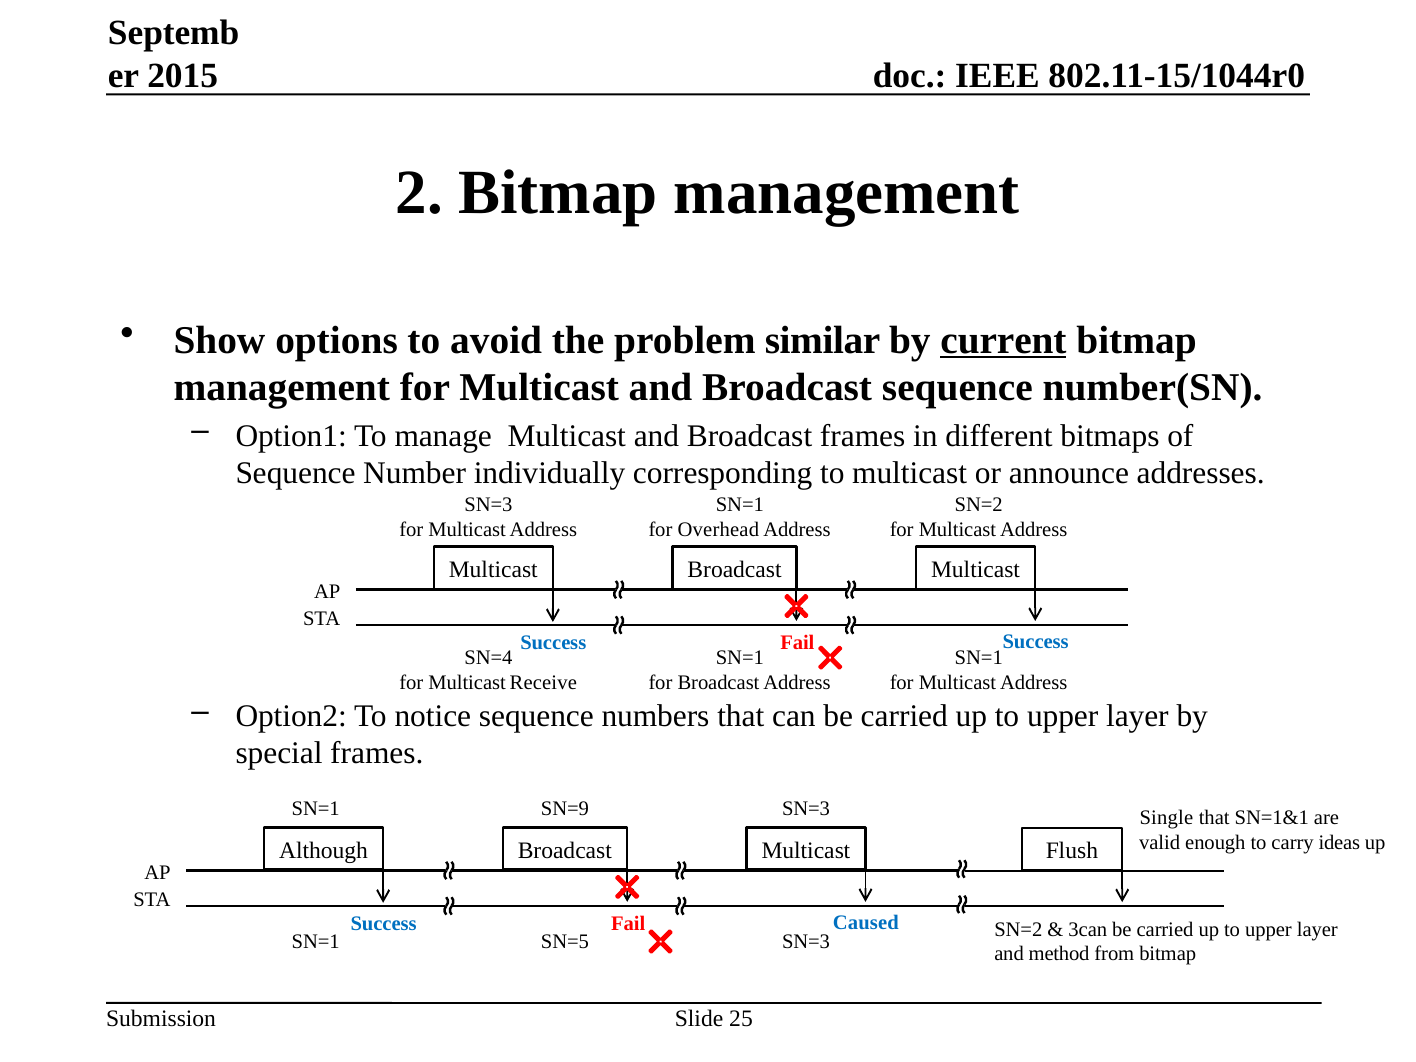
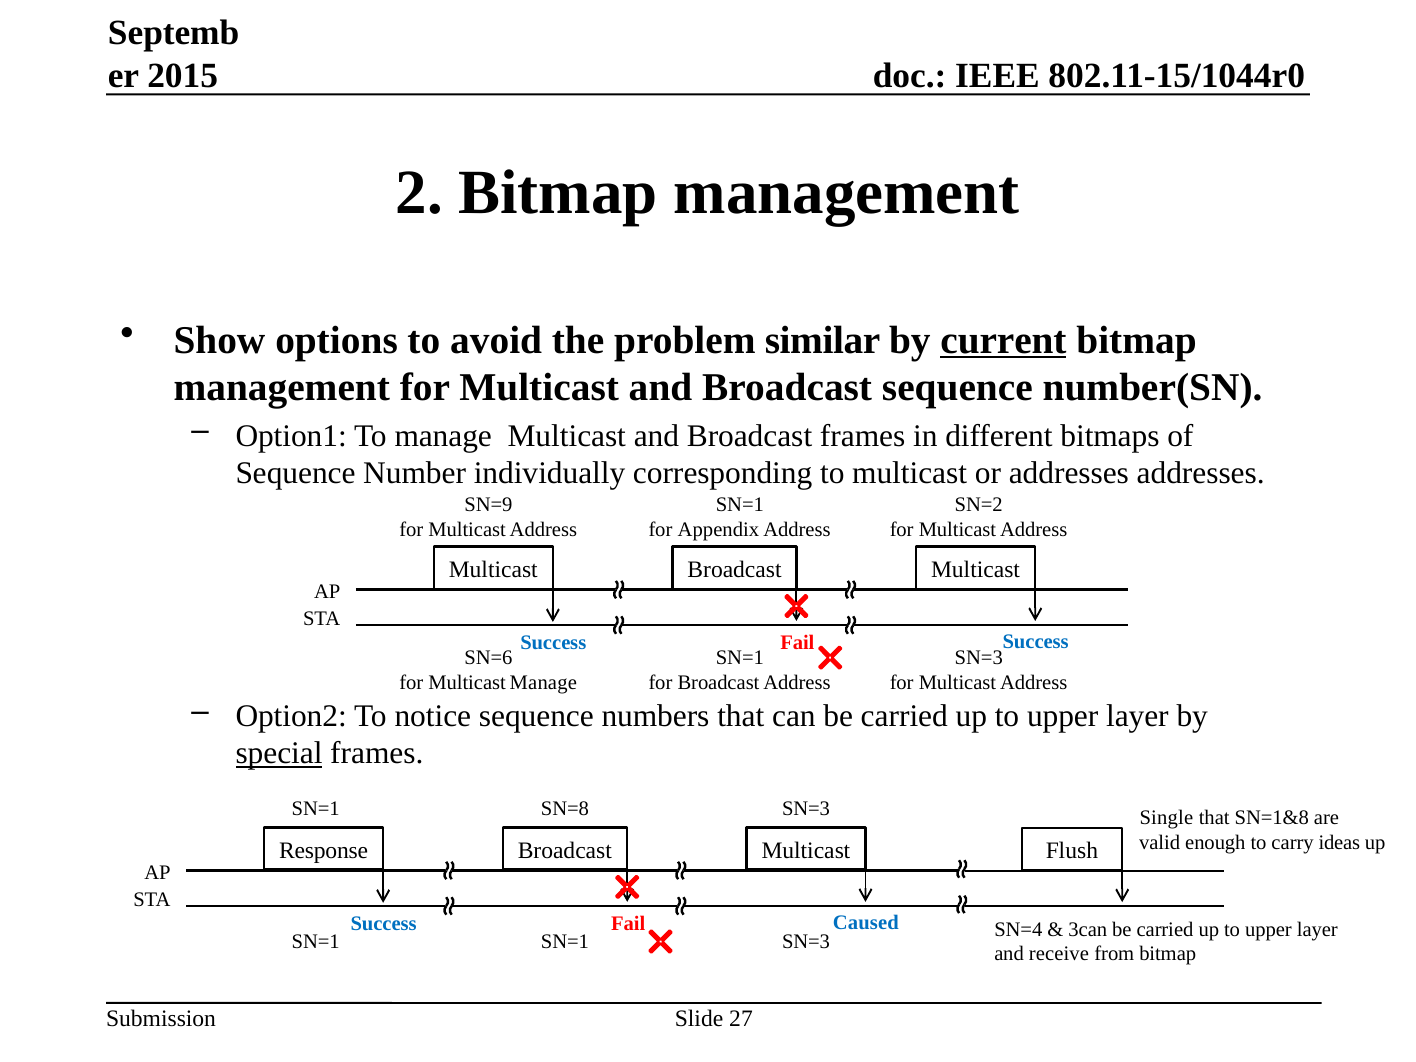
or announce: announce -> addresses (1069, 473)
SN=3: SN=3 -> SN=9 (488, 505)
Overhead: Overhead -> Appendix (718, 529)
SN=4: SN=4 -> SN=6 (488, 658)
SN=1: SN=1 -> SN=3 (979, 658)
Multicast Receive: Receive -> Manage (543, 683)
special underline: none -> present (279, 754)
SN=9: SN=9 -> SN=8 (565, 809)
SN=1&1: SN=1&1 -> SN=1&8 (1272, 818)
Although: Although -> Response (324, 850)
SN=2: SN=2 -> SN=4 (1018, 929)
SN=1 SN=5: SN=5 -> SN=1 (565, 942)
method: method -> receive (1059, 954)
25: 25 -> 27 (741, 1019)
